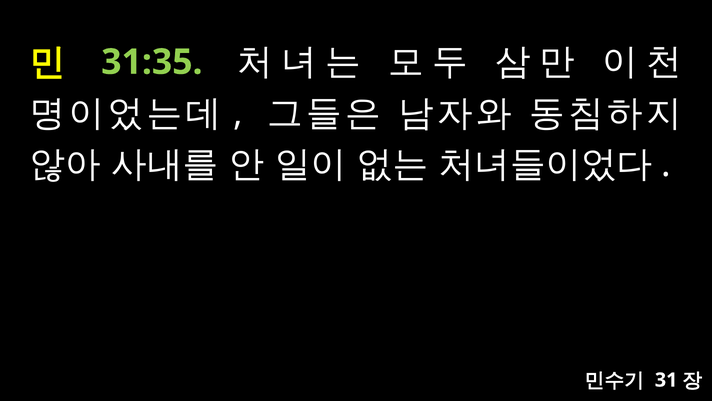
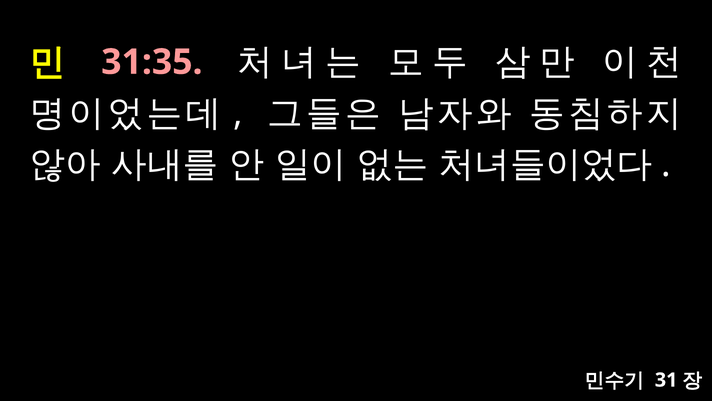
31:35 colour: light green -> pink (152, 62)
